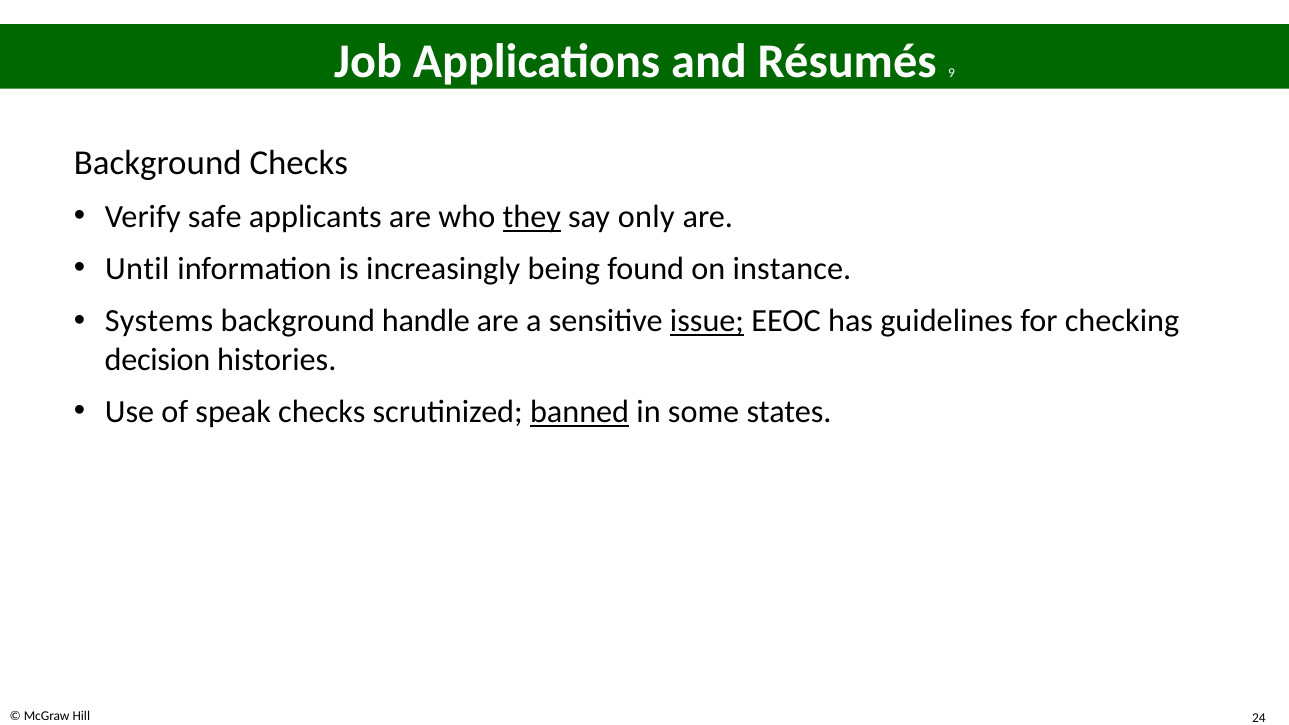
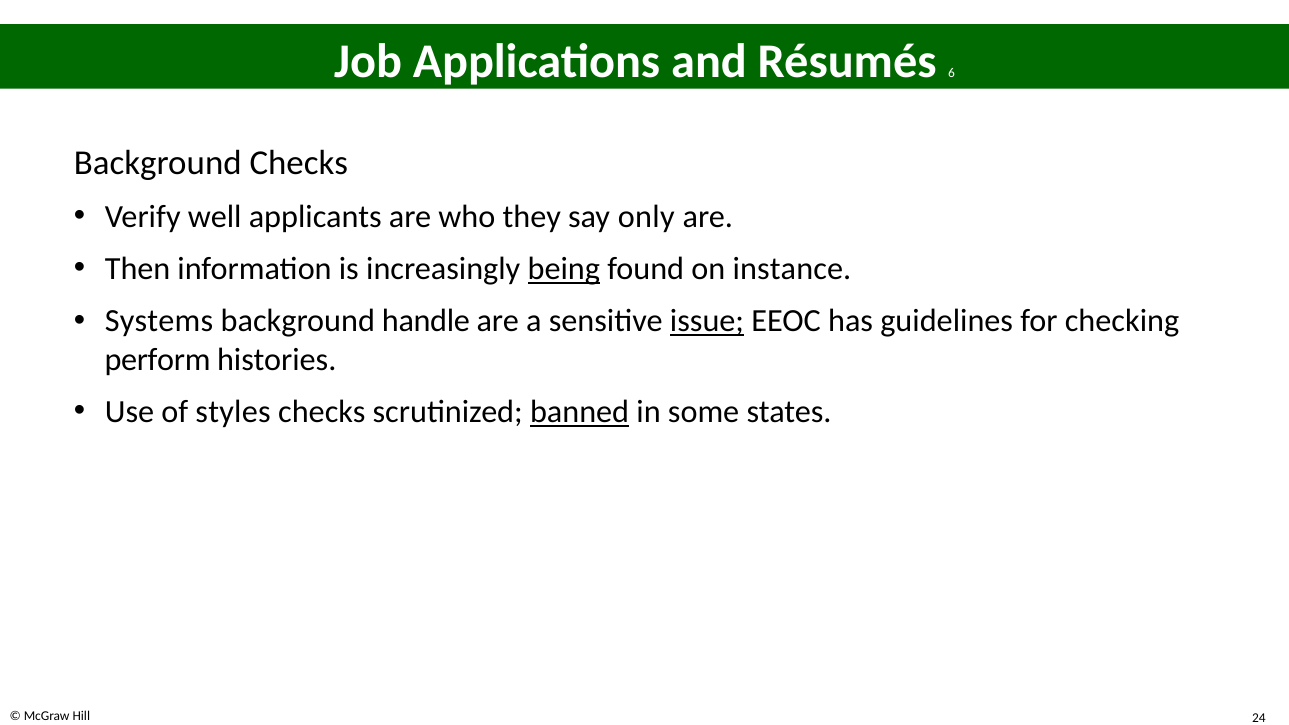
9: 9 -> 6 (952, 73)
safe: safe -> well (215, 217)
they underline: present -> none (532, 217)
Until: Until -> Then (138, 269)
being underline: none -> present (564, 269)
decision: decision -> perform (158, 360)
speak: speak -> styles (233, 412)
